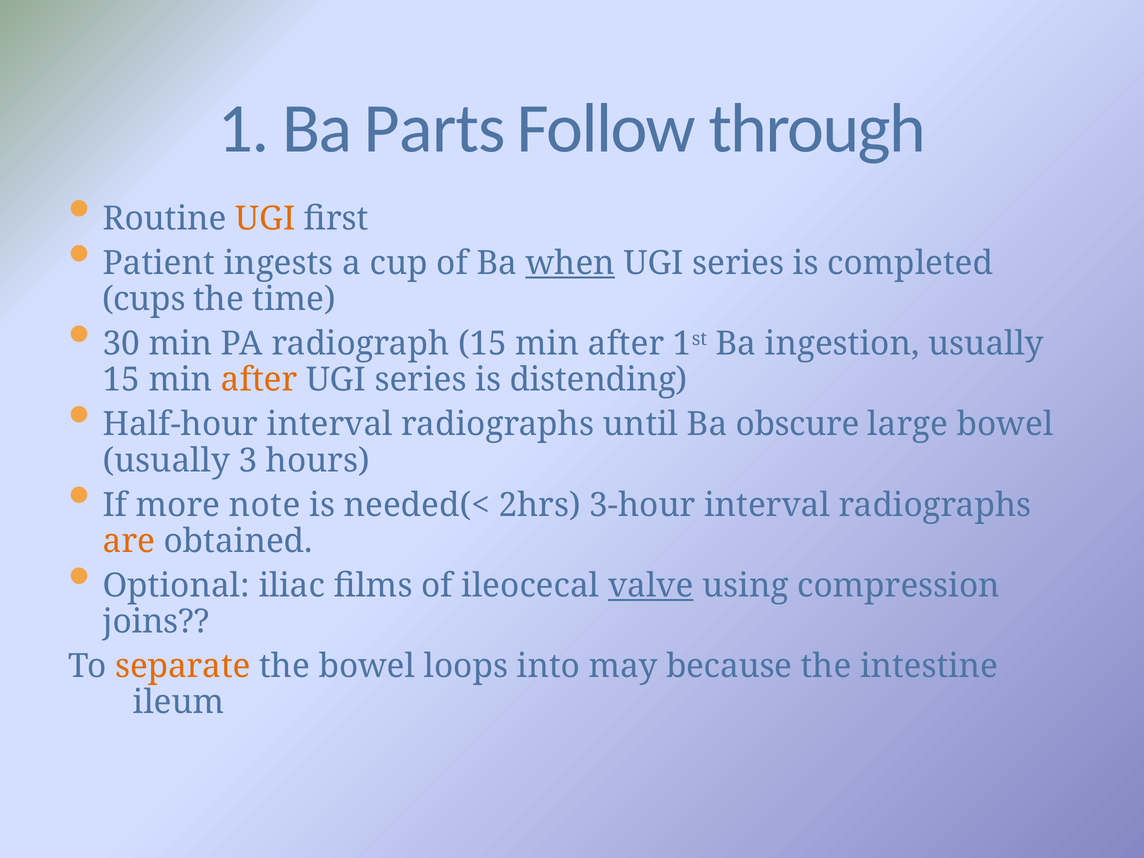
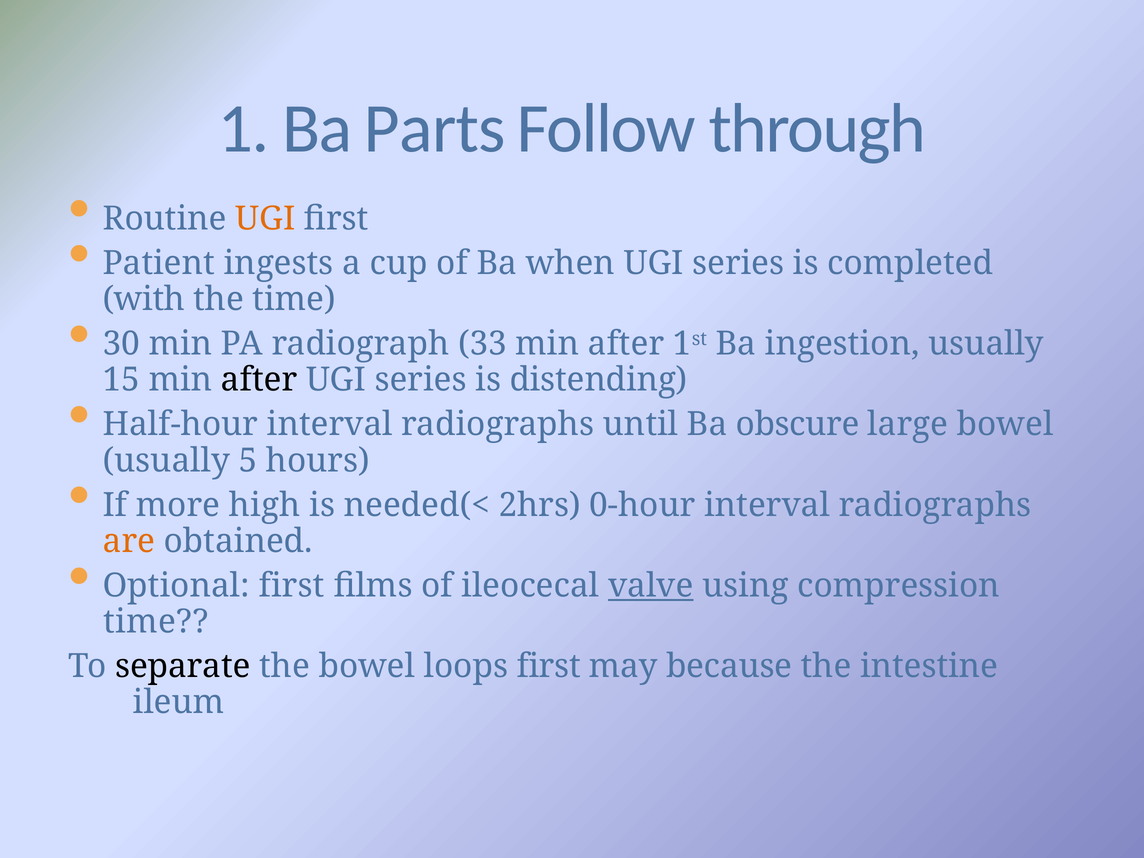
when underline: present -> none (570, 263)
cups: cups -> with (144, 299)
radiograph 15: 15 -> 33 (482, 344)
after colour: orange -> black (259, 380)
3: 3 -> 5 (248, 461)
note: note -> high (265, 505)
3-hour: 3-hour -> 0-hour (642, 505)
Optional iliac: iliac -> first (292, 586)
joins: joins -> time (156, 622)
separate colour: orange -> black (183, 666)
loops into: into -> first (549, 666)
